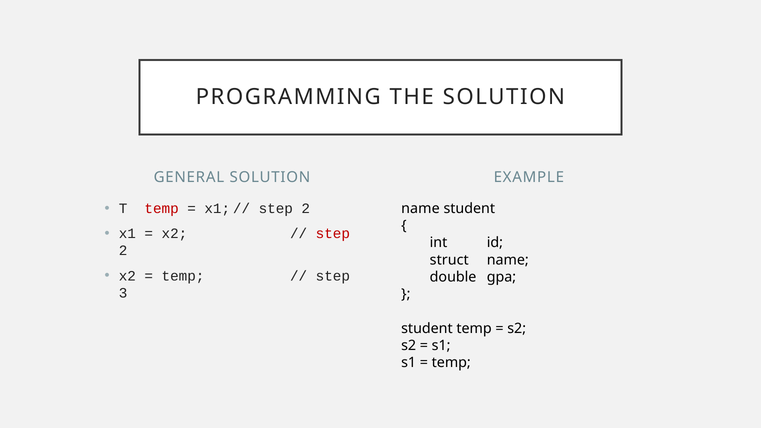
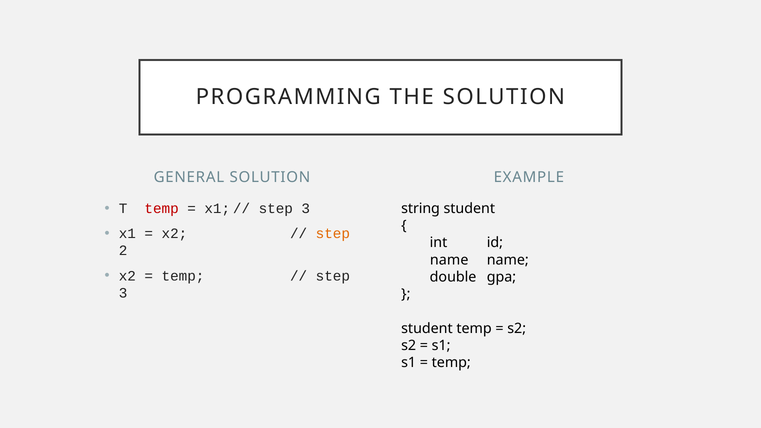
2: 2 -> 3 (306, 209)
name: name -> string (421, 209)
step colour: red -> orange (333, 234)
struct: struct -> name (449, 260)
